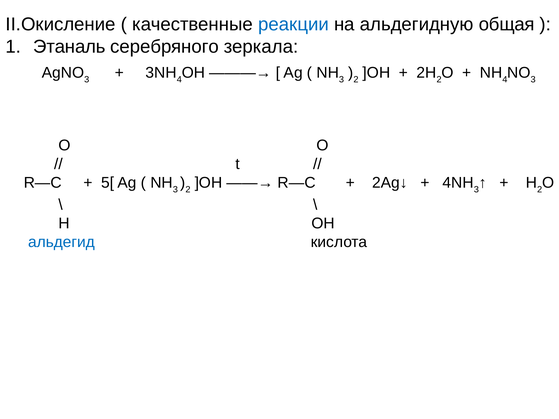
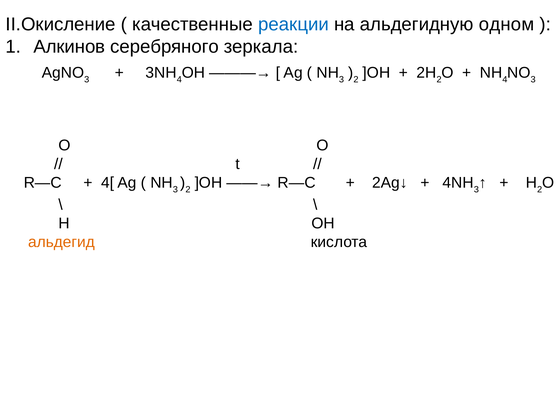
общая: общая -> одном (507, 24)
Этаналь: Этаналь -> Алкинов (69, 47)
5[: 5[ -> 4[ (108, 183)
альдегид colour: blue -> orange (62, 242)
